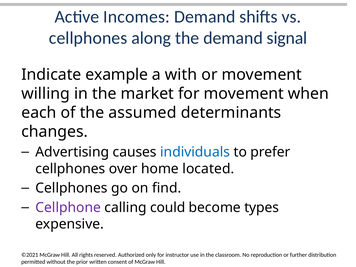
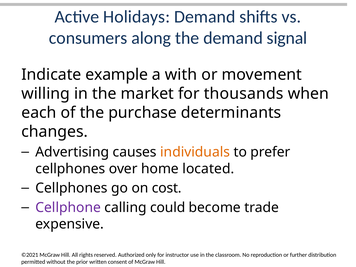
Incomes: Incomes -> Holidays (137, 17)
cellphones: cellphones -> consumers (88, 38)
for movement: movement -> thousands (244, 94)
assumed: assumed -> purchase (143, 113)
individuals colour: blue -> orange (195, 152)
find: find -> cost (167, 188)
types: types -> trade (262, 208)
